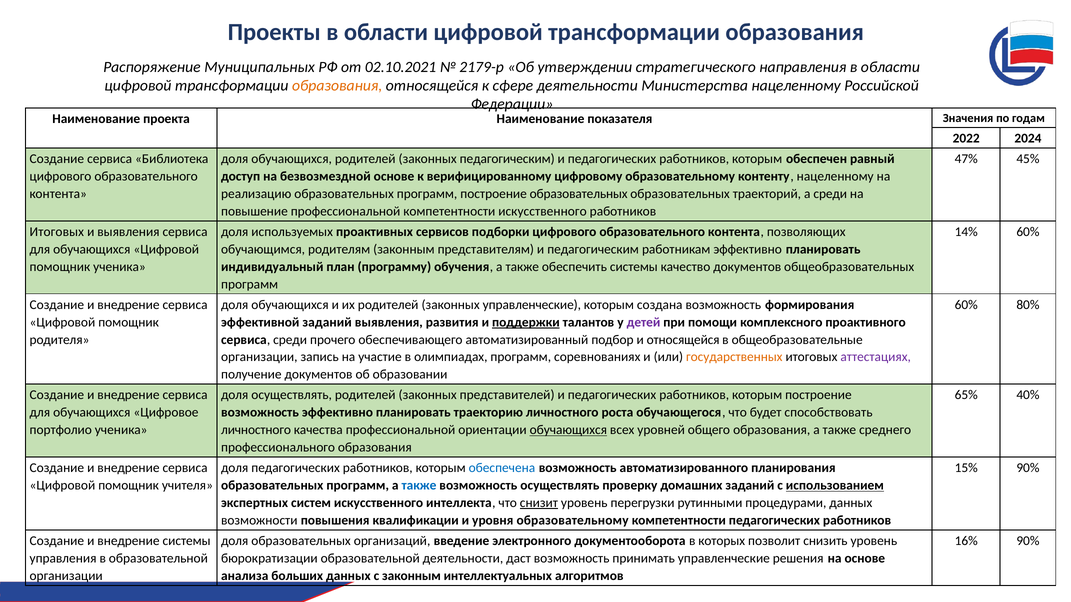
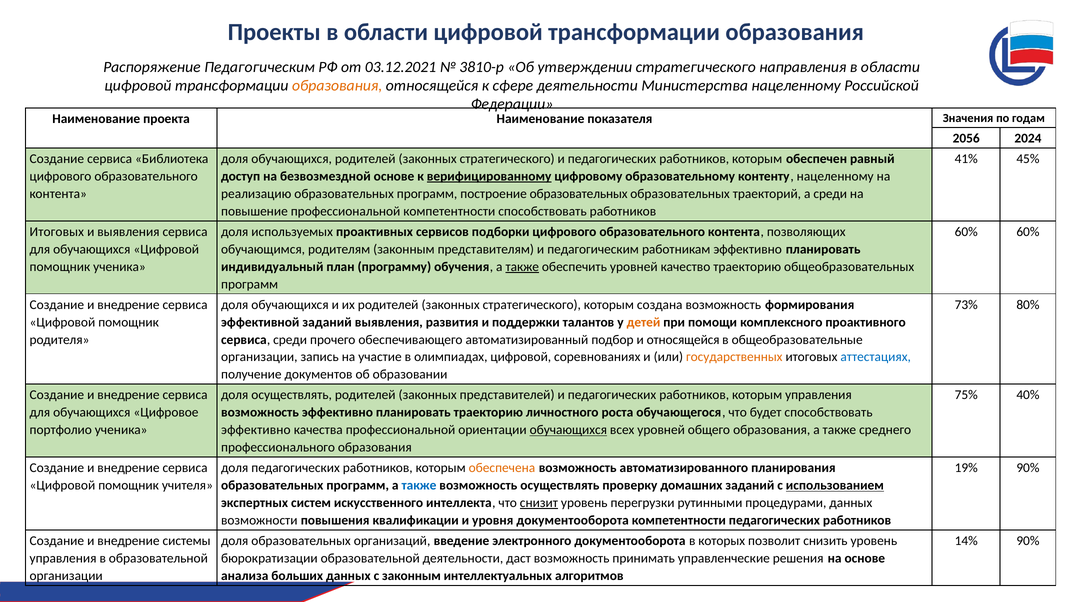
Распоряжение Муниципальных: Муниципальных -> Педагогическим (260, 67)
02.10.2021: 02.10.2021 -> 03.12.2021 (401, 67)
2179-р: 2179-р -> 3810-р (482, 67)
2022: 2022 -> 2056 (966, 138)
обучающихся родителей законных педагогическим: педагогическим -> стратегического (507, 159)
47%: 47% -> 41% (966, 159)
верифицированному underline: none -> present (489, 176)
компетентности искусственного: искусственного -> способствовать (542, 211)
14%: 14% -> 60% (966, 232)
также underline: none -> present (522, 267)
обеспечить системы: системы -> уровней (634, 267)
качество документов: документов -> траекторию (747, 267)
их родителей законных управленческие: управленческие -> стратегического (532, 305)
60%: 60% -> 73% (966, 305)
поддержки underline: present -> none (526, 322)
детей colour: purple -> orange (644, 322)
олимпиадах программ: программ -> цифровой (521, 357)
аттестациях colour: purple -> blue (876, 357)
которым построение: построение -> управления (818, 395)
65%: 65% -> 75% (966, 395)
личностного: личностного -> эффективно (256, 430)
обеспечена colour: blue -> orange (502, 468)
15%: 15% -> 19% (966, 468)
уровня образовательному: образовательному -> документооборота (573, 521)
16%: 16% -> 14% (966, 541)
